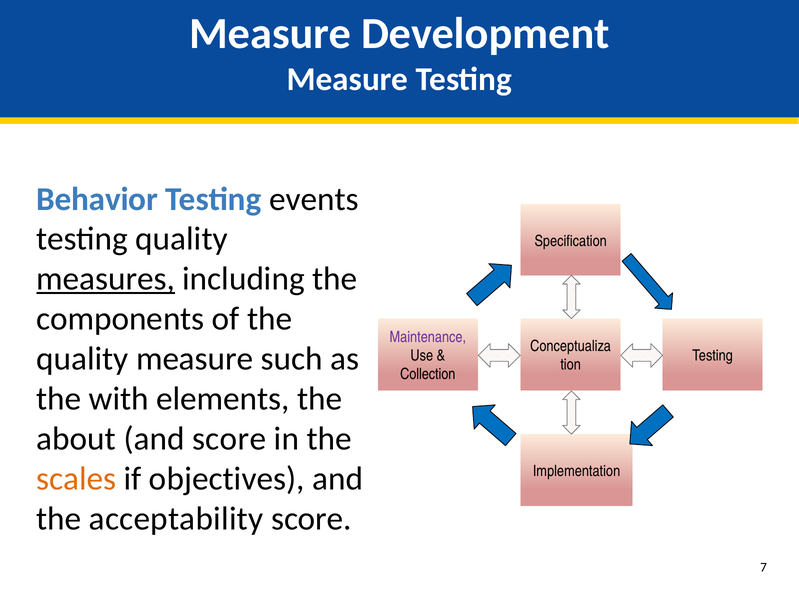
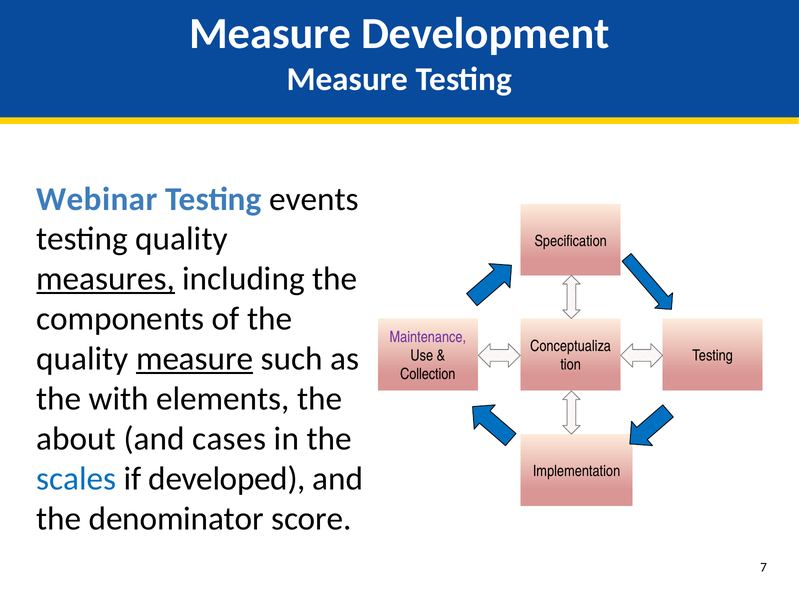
Behavior: Behavior -> Webinar (97, 199)
measure underline: none -> present (195, 359)
and score: score -> cases (229, 439)
scales colour: orange -> blue (76, 479)
objectives: objectives -> developed (227, 479)
acceptability: acceptability -> denominator (176, 519)
